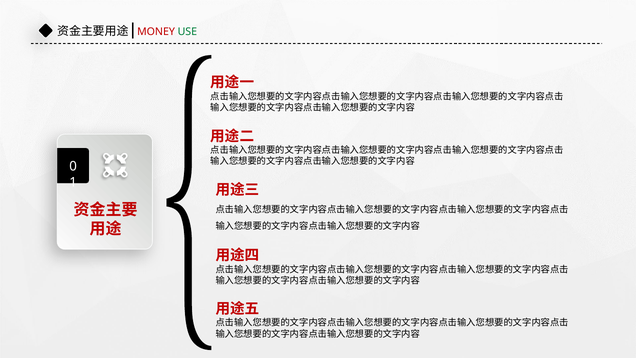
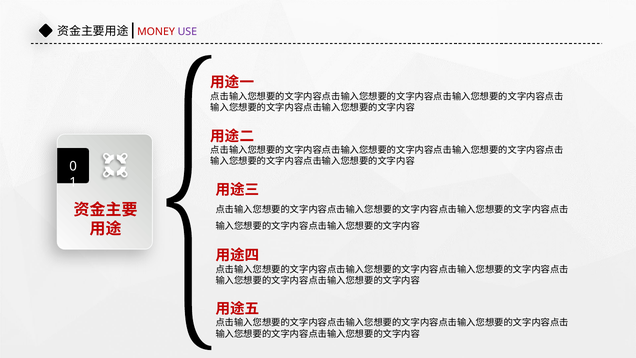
USE colour: green -> purple (187, 32)
